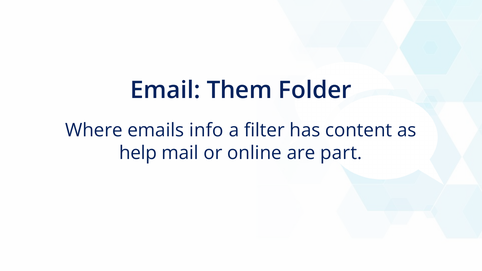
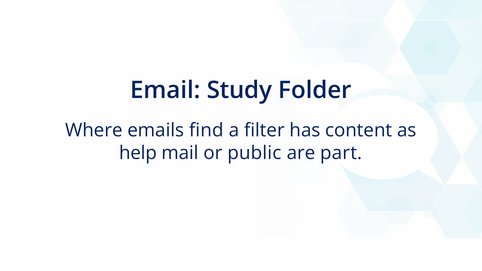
Them: Them -> Study (239, 90)
info: info -> find (206, 131)
online: online -> public (254, 153)
